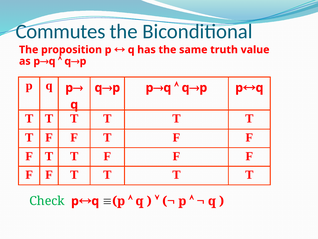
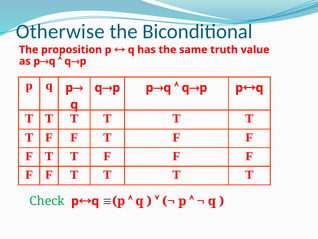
Commutes: Commutes -> Otherwise (60, 31)
